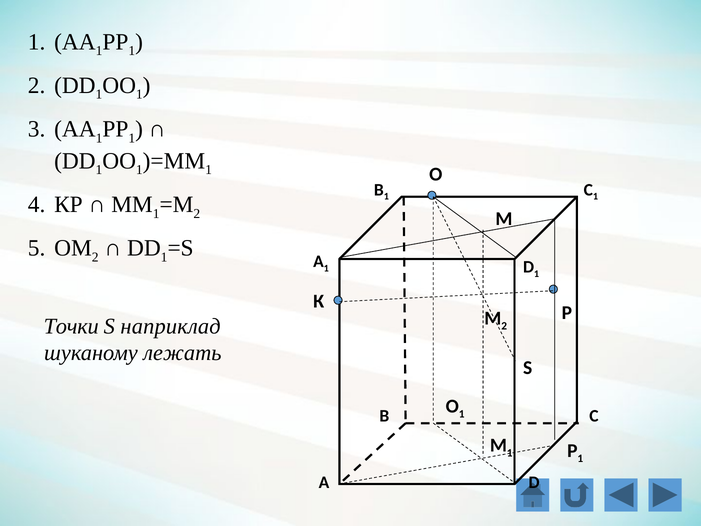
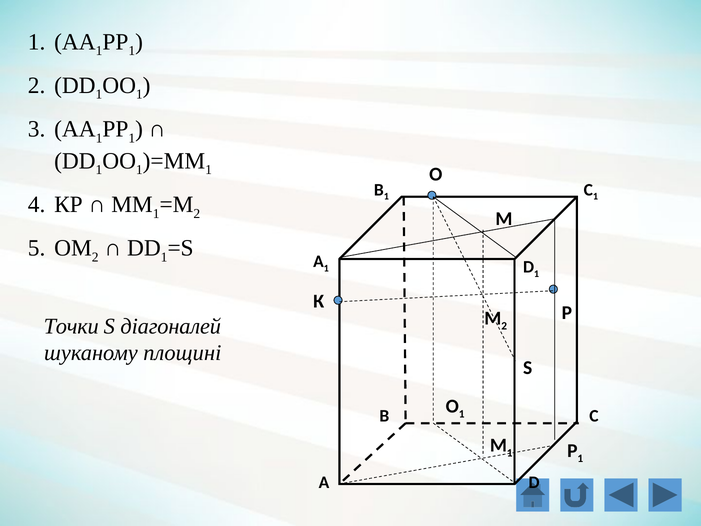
наприклад: наприклад -> діагоналей (171, 326)
лежать: лежать -> площині (182, 353)
